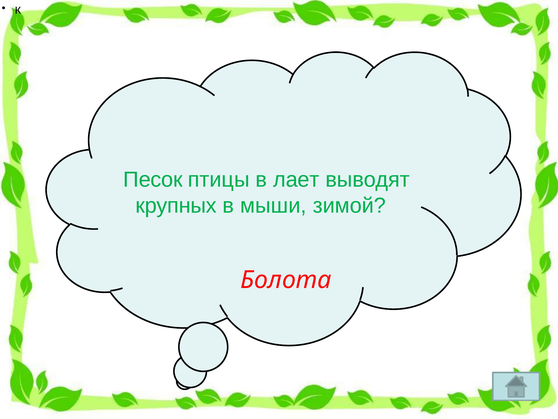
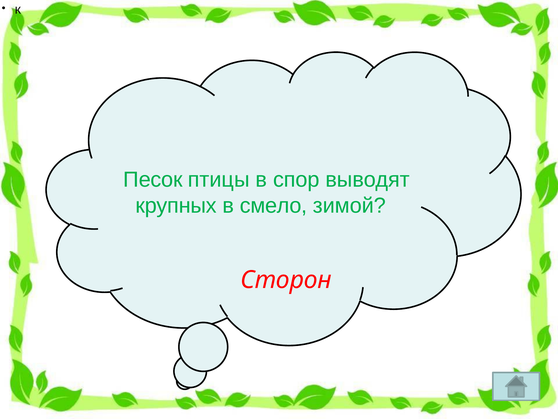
лает: лает -> спор (296, 179)
мыши: мыши -> смело (274, 205)
Болота: Болота -> Сторон (286, 280)
